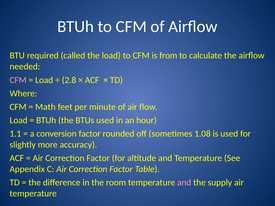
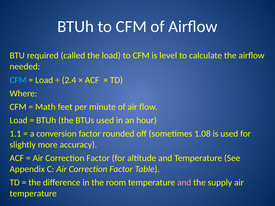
from: from -> level (168, 56)
CFM colour: pink -> light blue (18, 80)
2.8: 2.8 -> 2.4 (69, 80)
